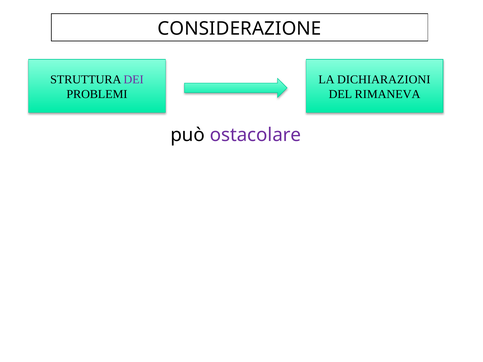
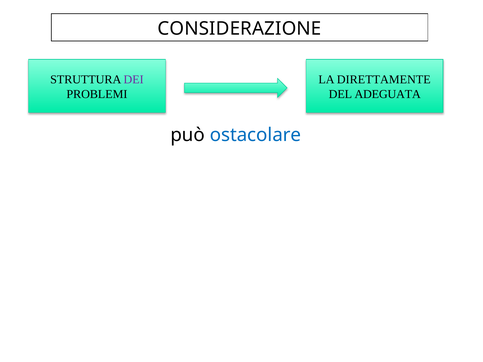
DICHIARAZIONI: DICHIARAZIONI -> DIRETTAMENTE (384, 80)
RIMANEVA: RIMANEVA -> ADEGUATA (388, 94)
ostacolare colour: purple -> blue (255, 135)
